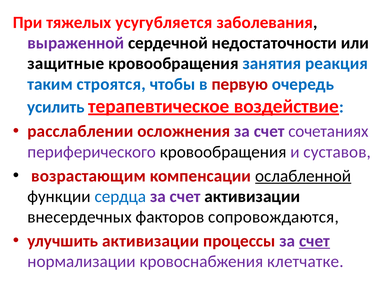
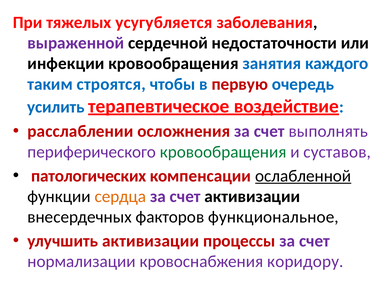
защитные: защитные -> инфекции (66, 64)
реакция: реакция -> каждого (337, 64)
сочетаниях: сочетаниях -> выполнять (328, 132)
кровообращения colour: black -> green (223, 152)
возрастающим: возрастающим -> патологических (89, 176)
сердца colour: blue -> orange (120, 197)
сопровождаются: сопровождаются -> функциональное (273, 217)
счет underline: present -> none (314, 241)
клетчатке: клетчатке -> коридору (305, 262)
